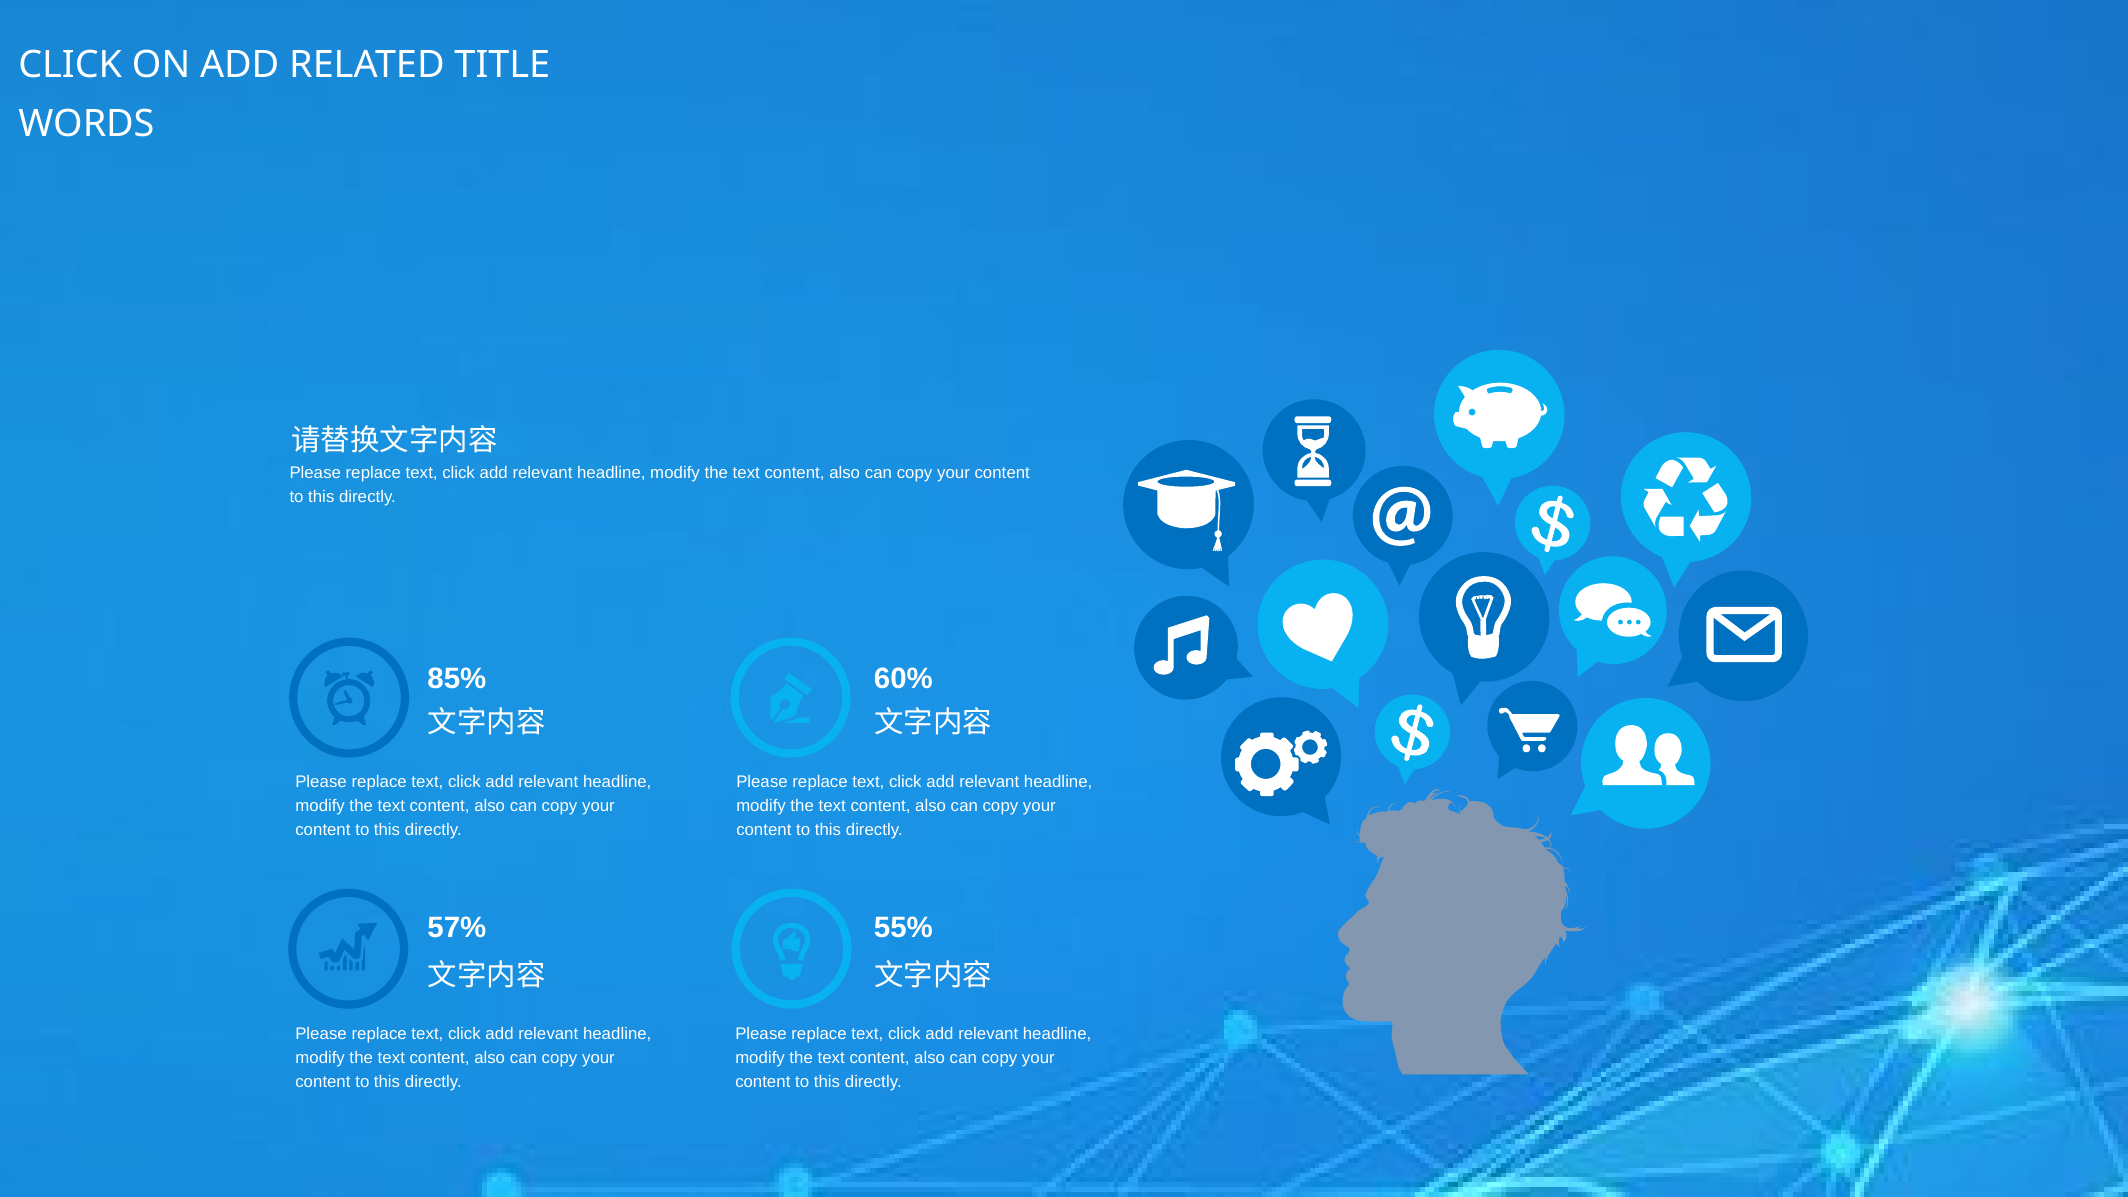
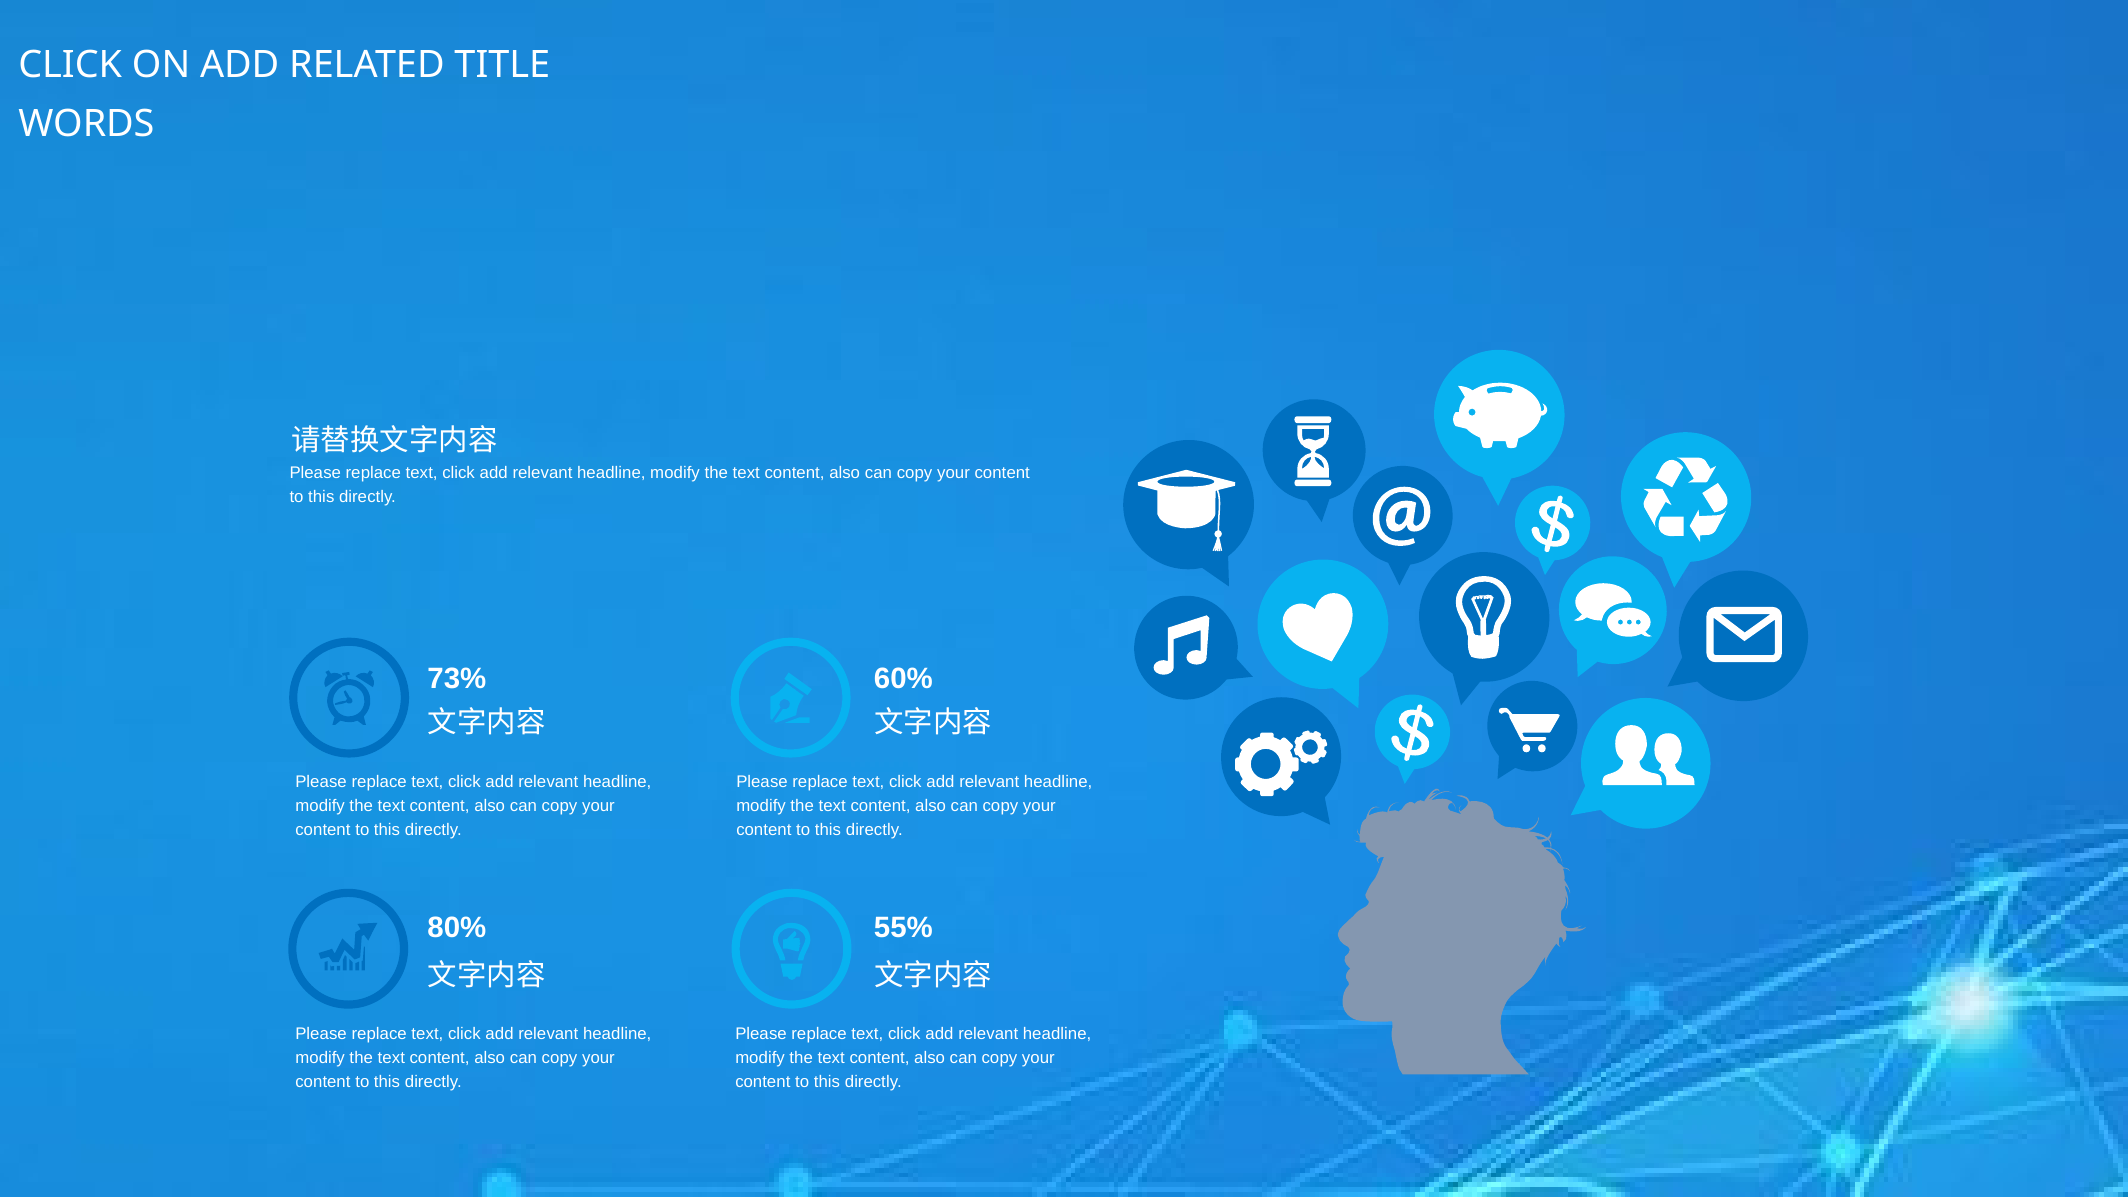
85%: 85% -> 73% (457, 678)
57%: 57% -> 80% (457, 928)
